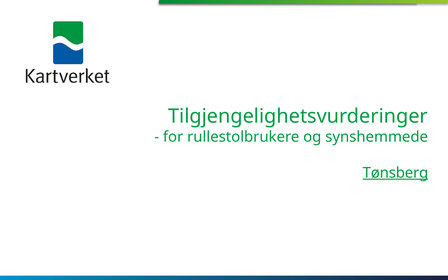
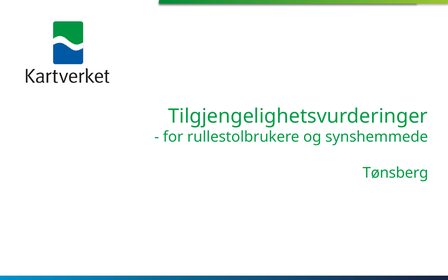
Tønsberg underline: present -> none (395, 173)
